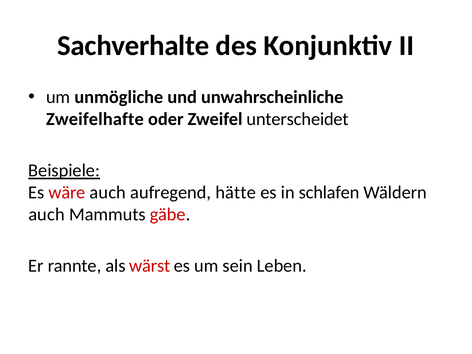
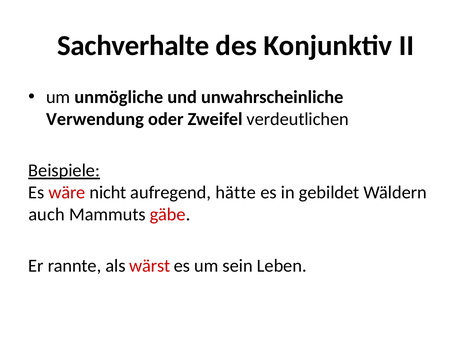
Zweifelhafte: Zweifelhafte -> Verwendung (95, 119)
unterscheidet: unterscheidet -> verdeutlichen (298, 119)
wäre auch: auch -> nicht (108, 193)
schlafen: schlafen -> gebildet (329, 193)
